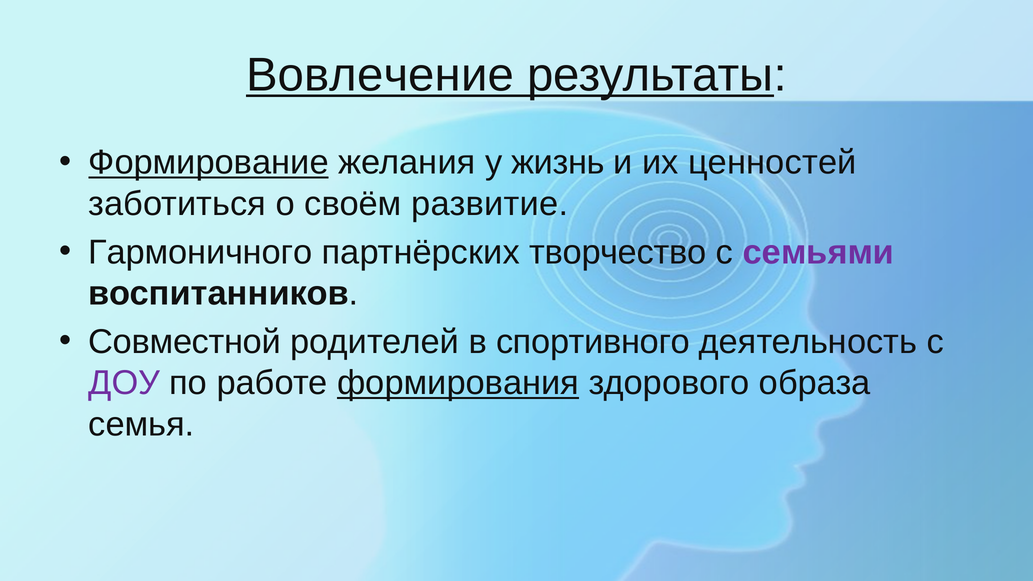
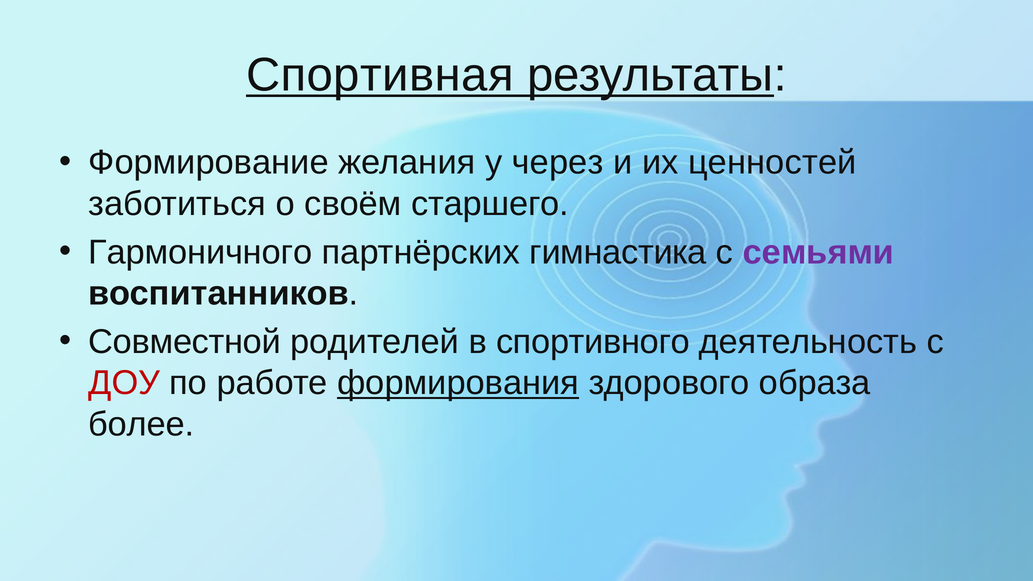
Вовлечение: Вовлечение -> Спортивная (380, 75)
Формирование underline: present -> none (209, 163)
жизнь: жизнь -> через (558, 163)
развитие: развитие -> старшего (490, 204)
творчество: творчество -> гимнастика (618, 252)
ДОУ colour: purple -> red (124, 383)
семья: семья -> более (141, 425)
